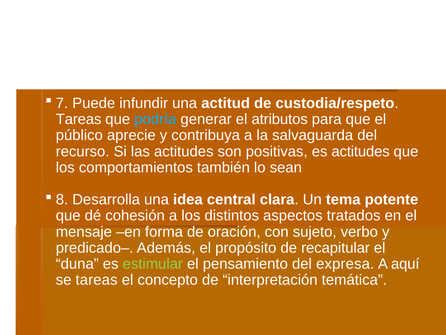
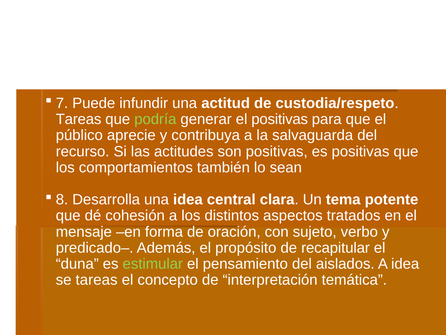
podría colour: light blue -> light green (155, 119)
el atributos: atributos -> positivas (280, 119)
es actitudes: actitudes -> positivas (361, 151)
expresa: expresa -> aislados (345, 264)
A aquí: aquí -> idea (405, 264)
